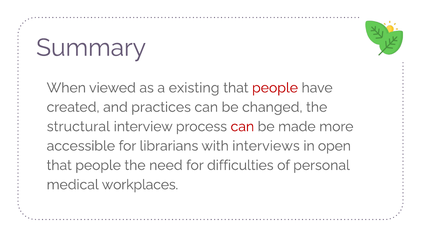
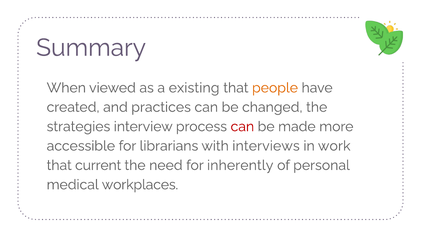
people colour: red -> orange (275, 88)
structural: structural -> strategies (78, 126)
open: open -> work (334, 146)
people: people -> current (98, 165)
difficulties: difficulties -> inherently (240, 165)
